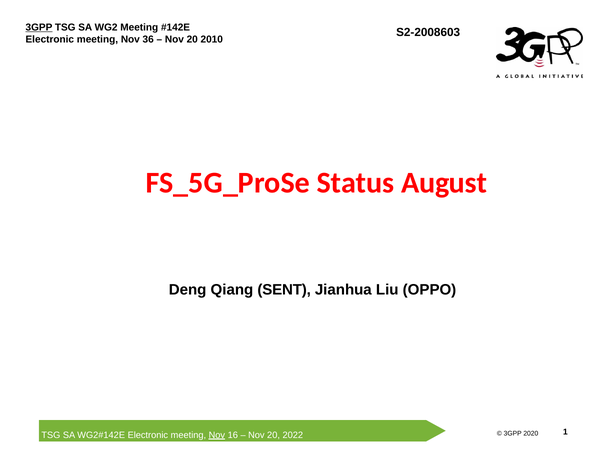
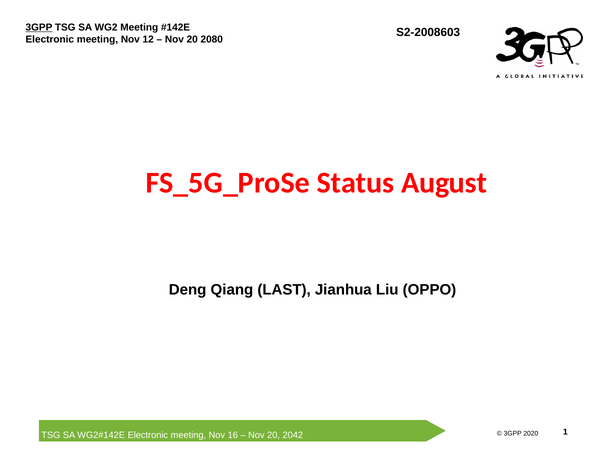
36: 36 -> 12 (148, 39)
2010: 2010 -> 2080 (212, 39)
SENT: SENT -> LAST (284, 290)
Nov underline: present -> none (217, 435)
2022: 2022 -> 2042 (293, 435)
